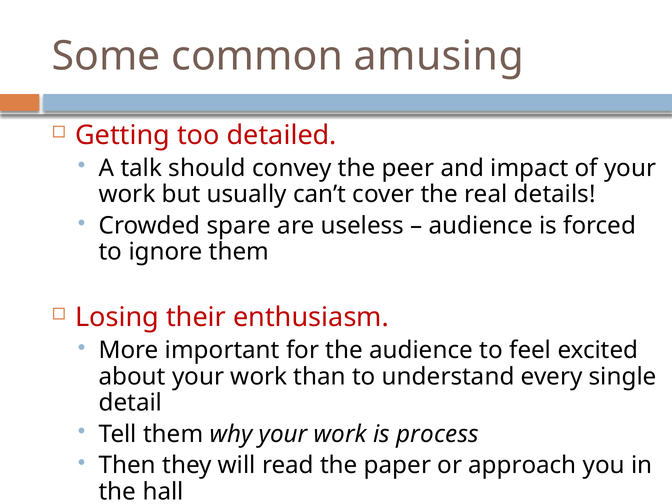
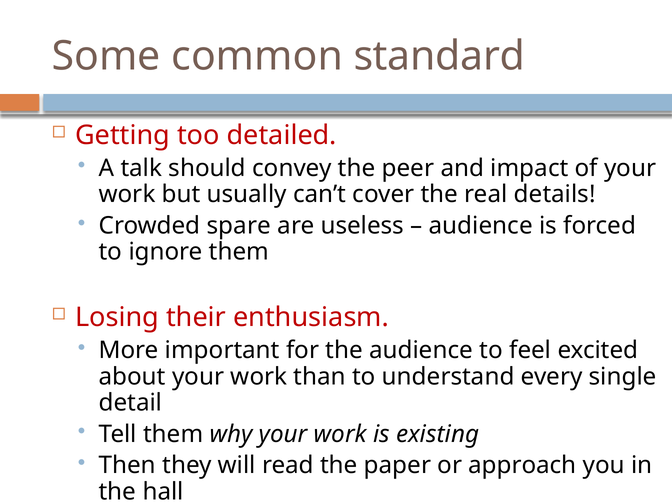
amusing: amusing -> standard (439, 56)
process: process -> existing (438, 434)
